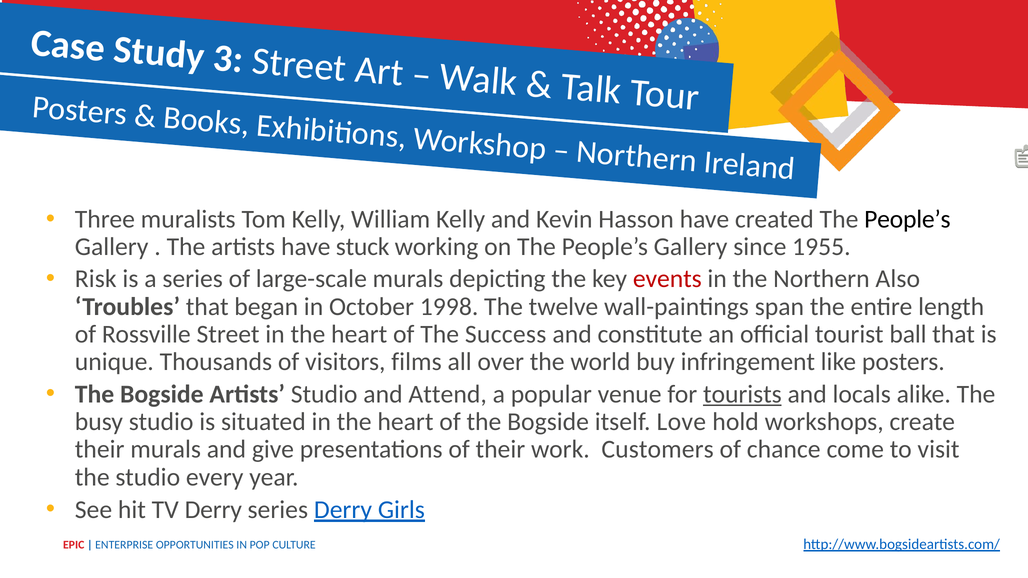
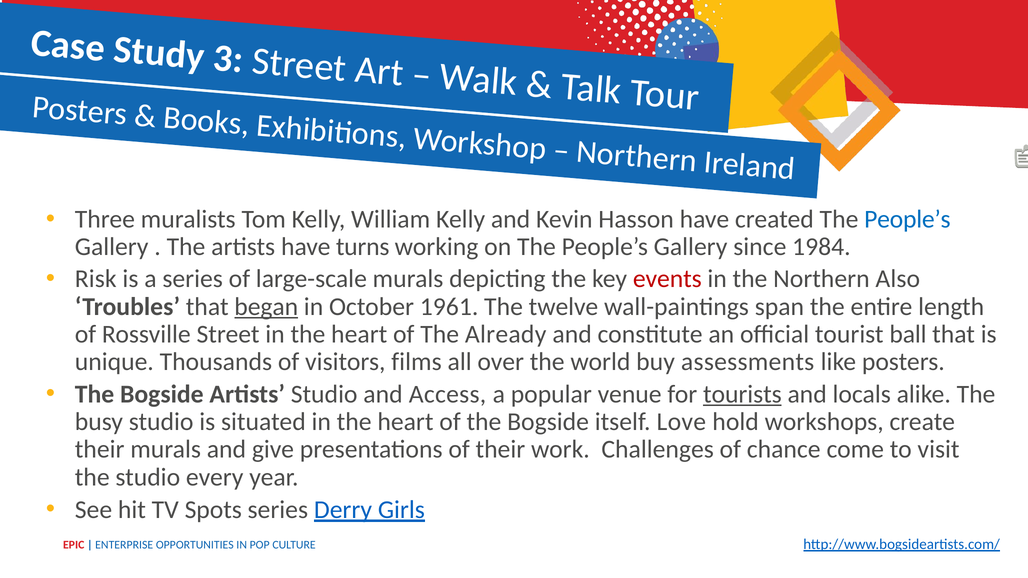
People’s colour: black -> blue (907, 219)
stuck: stuck -> turns (363, 247)
1955: 1955 -> 1984 (821, 247)
began underline: none -> present (266, 307)
1998: 1998 -> 1961 (449, 307)
Success: Success -> Already (506, 334)
infringement: infringement -> assessments (748, 362)
Attend: Attend -> Access (448, 394)
Customers: Customers -> Challenges (658, 450)
TV Derry: Derry -> Spots (213, 510)
